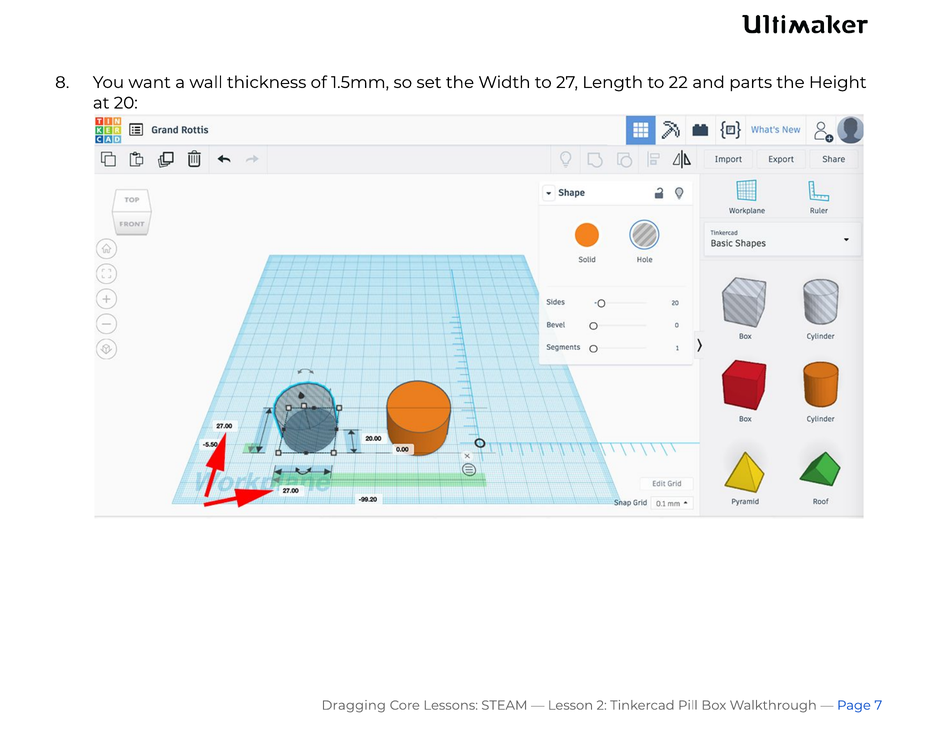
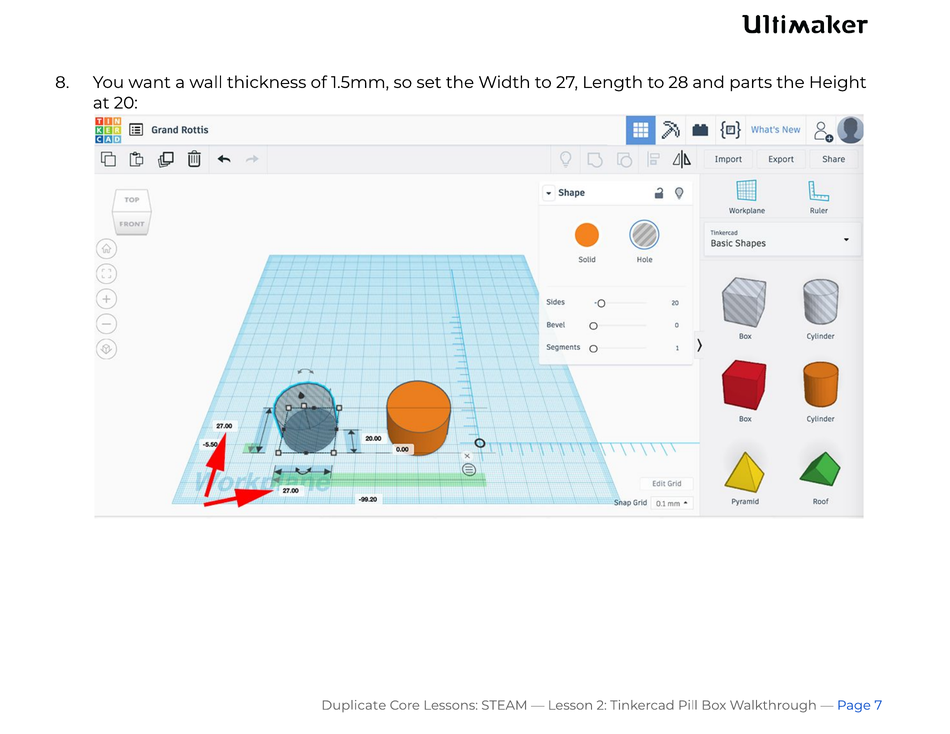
22: 22 -> 28 (678, 82)
Dragging: Dragging -> Duplicate (354, 705)
